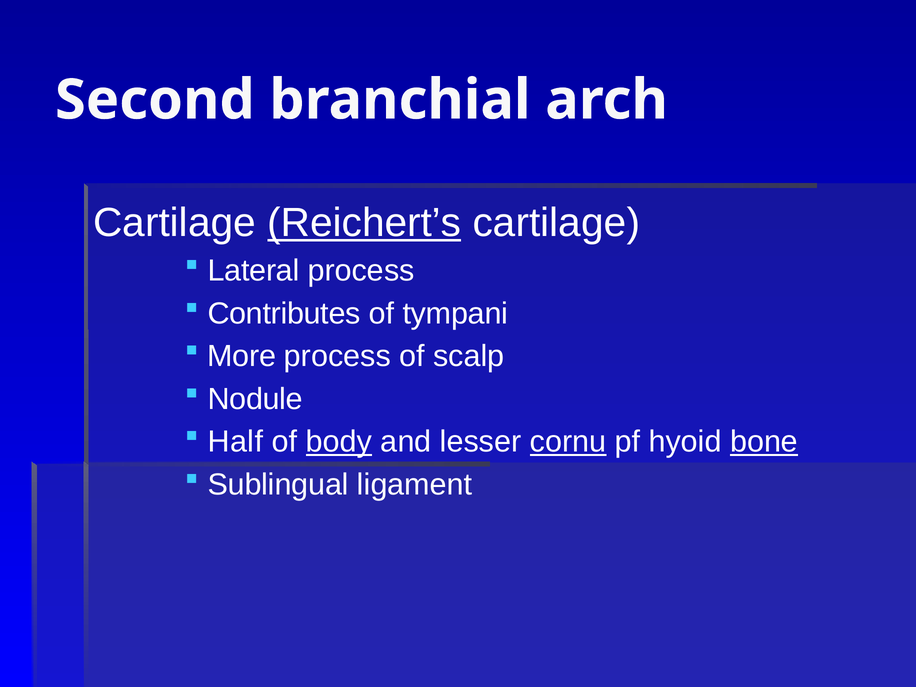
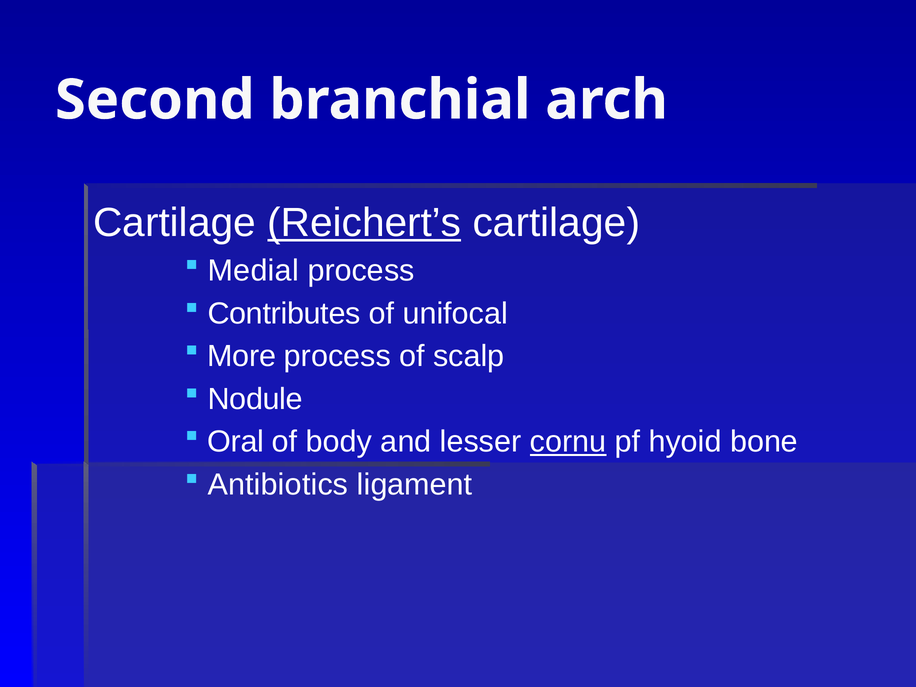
Lateral: Lateral -> Medial (253, 271)
tympani: tympani -> unifocal (455, 314)
Half: Half -> Oral (236, 442)
body underline: present -> none (339, 442)
bone underline: present -> none (764, 442)
Sublingual: Sublingual -> Antibiotics (278, 485)
